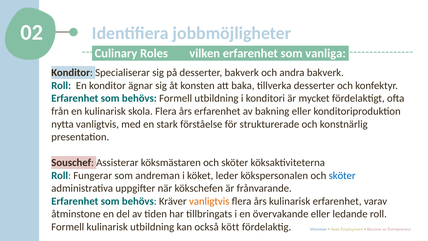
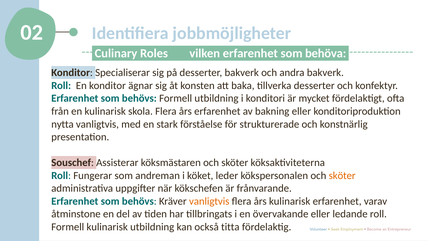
vanliga: vanliga -> behöva (326, 53)
sköter colour: blue -> orange (342, 175)
kött: kött -> titta (230, 227)
